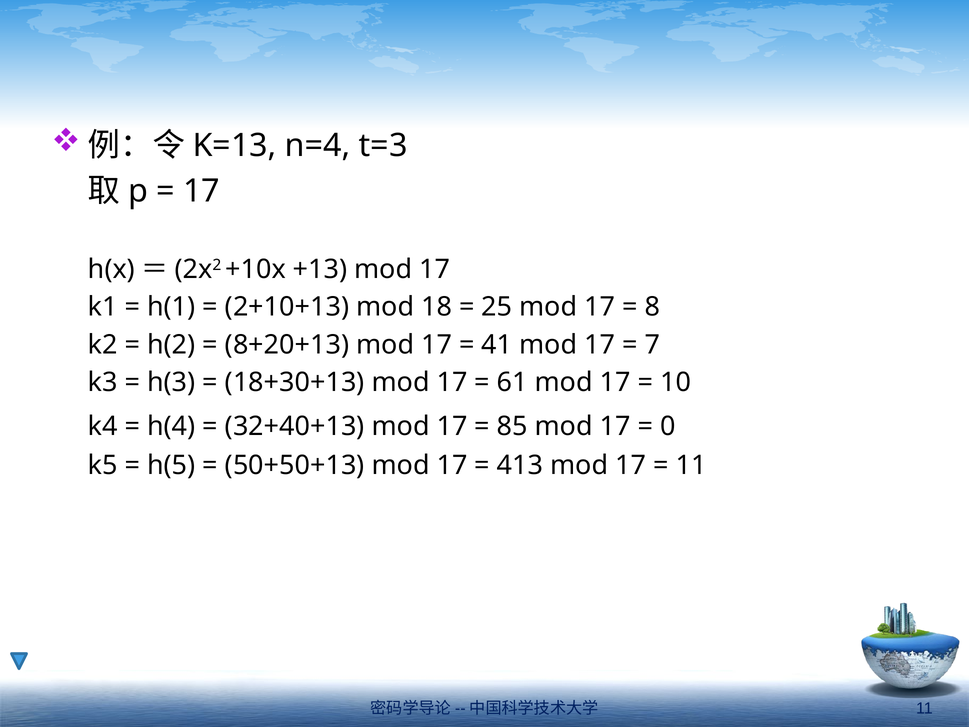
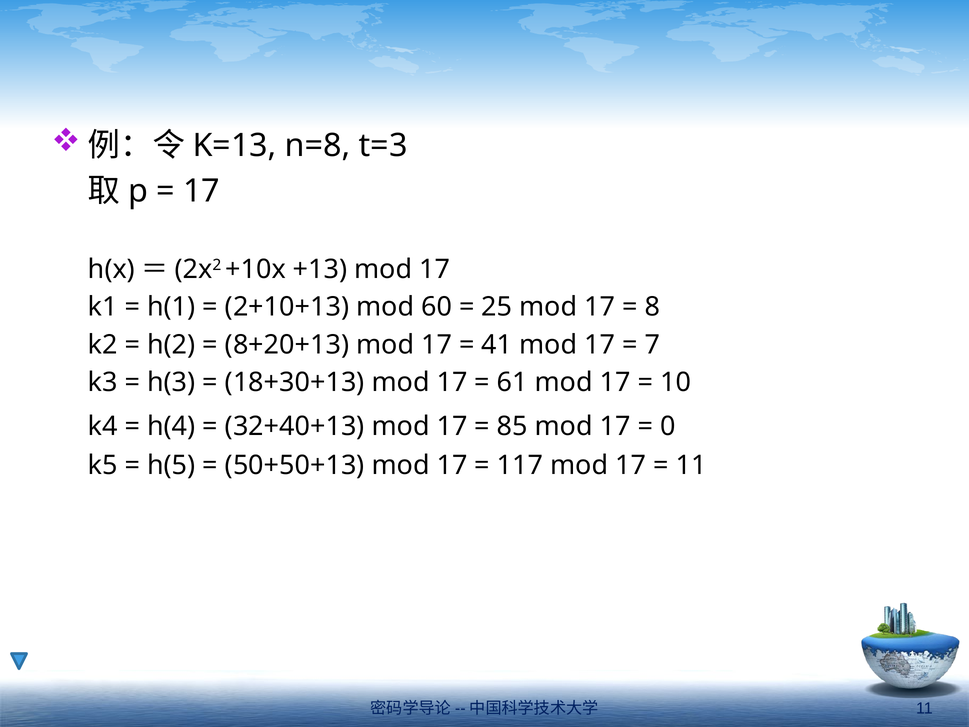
n=4: n=4 -> n=8 (318, 146)
18: 18 -> 60 (437, 307)
413: 413 -> 117 (520, 465)
